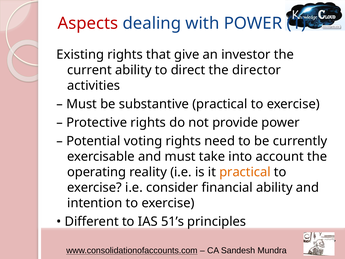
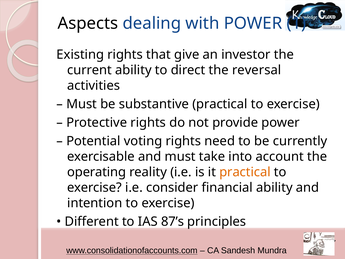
Aspects colour: red -> black (88, 23)
director: director -> reversal (257, 70)
51’s: 51’s -> 87’s (172, 221)
